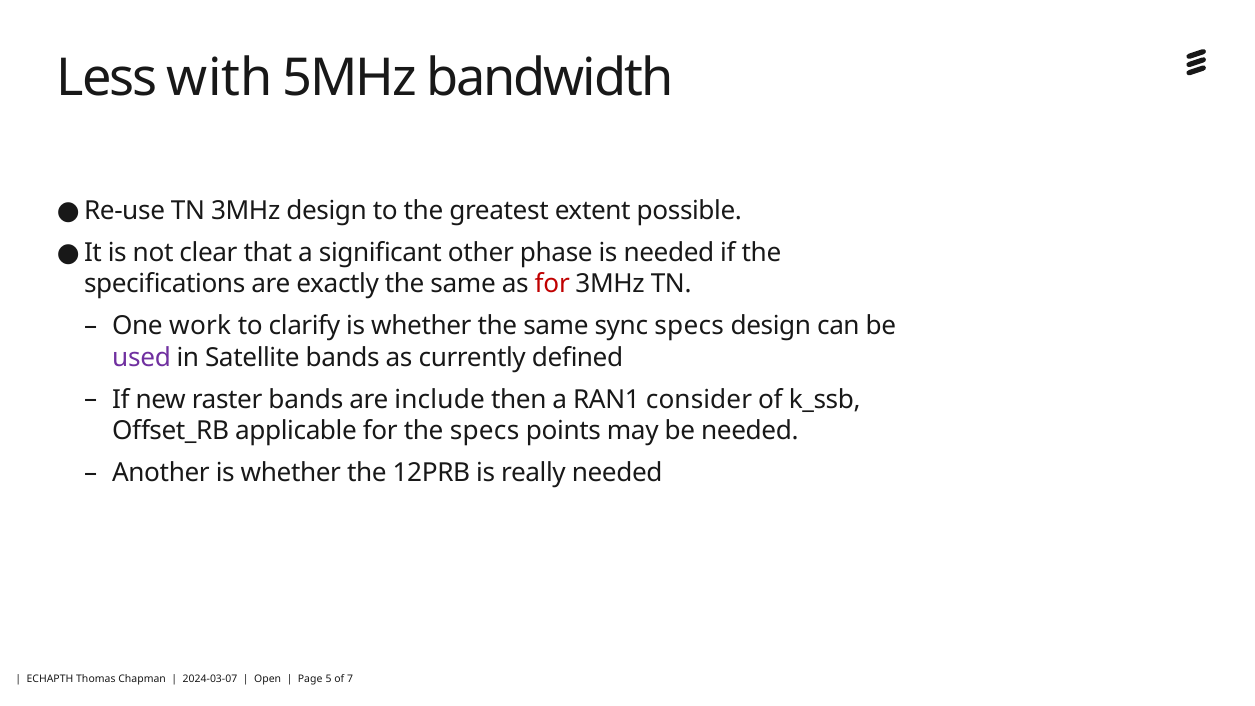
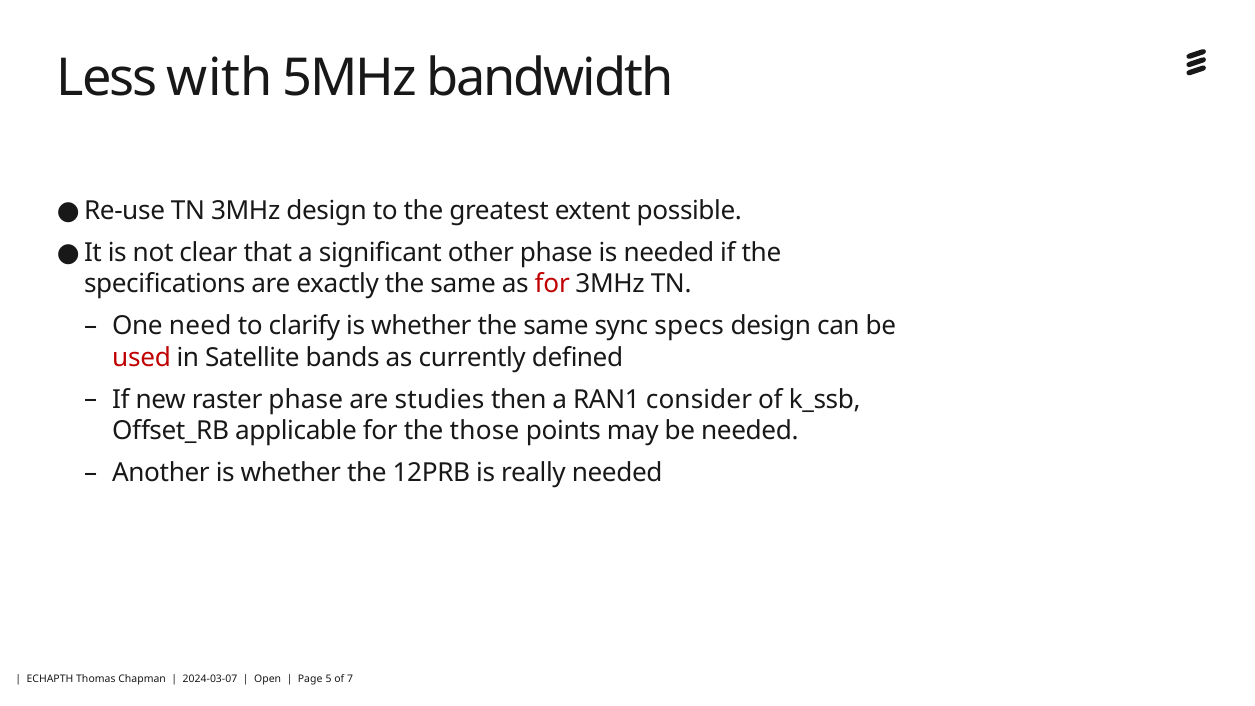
work: work -> need (200, 326)
used colour: purple -> red (141, 358)
raster bands: bands -> phase (306, 399)
include: include -> studies (440, 399)
the specs: specs -> those (485, 431)
